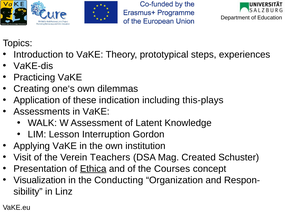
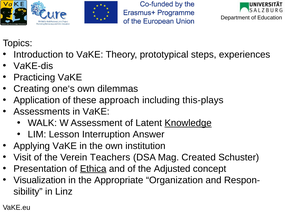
indication: indication -> approach (119, 100)
Knowledge underline: none -> present (188, 123)
Gordon: Gordon -> Answer (149, 134)
Courses: Courses -> Adjusted (172, 168)
Conducting: Conducting -> Appropriate (119, 180)
